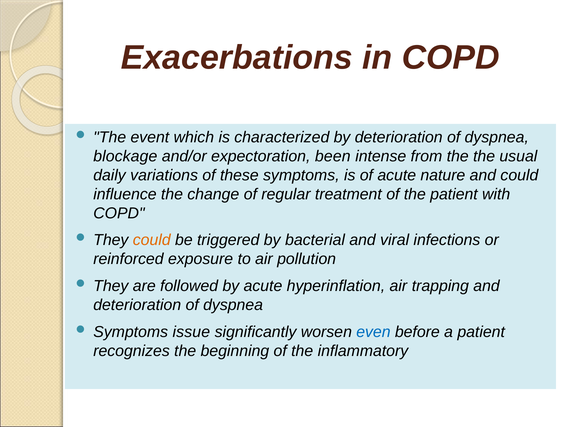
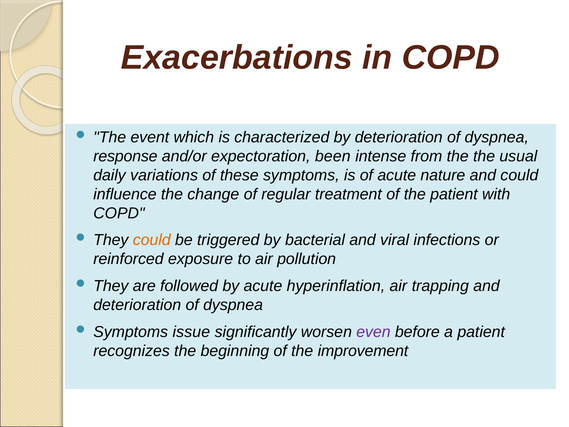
blockage: blockage -> response (125, 156)
even colour: blue -> purple (373, 332)
inflammatory: inflammatory -> improvement (363, 351)
